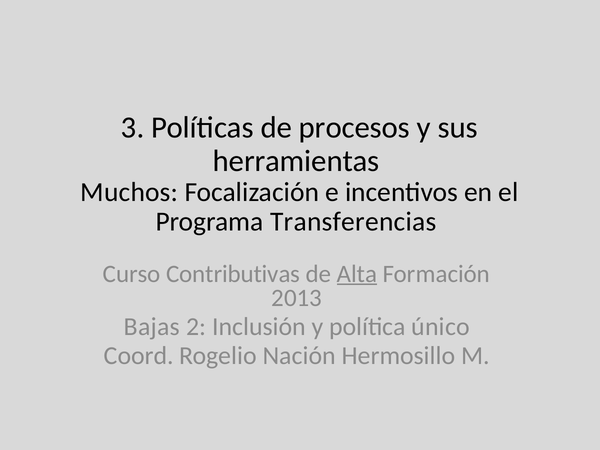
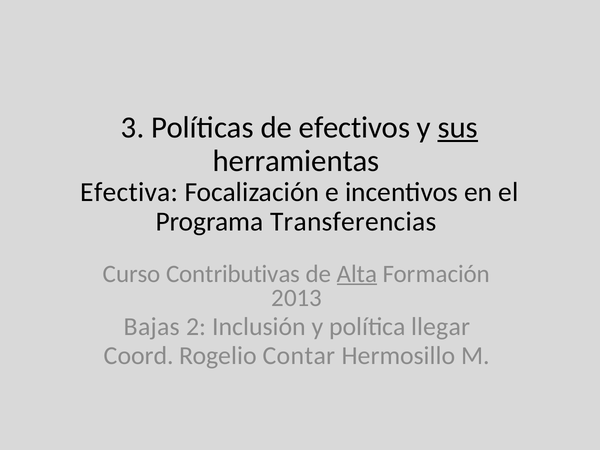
procesos: procesos -> efectivos (354, 128)
sus underline: none -> present (458, 128)
Muchos: Muchos -> Efectiva (129, 192)
único: único -> llegar (441, 327)
Nación: Nación -> Contar (299, 356)
